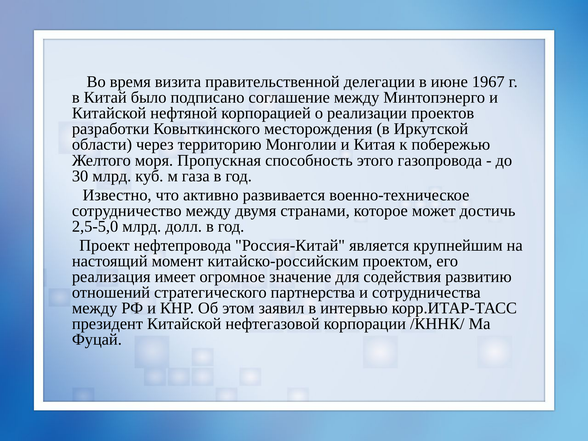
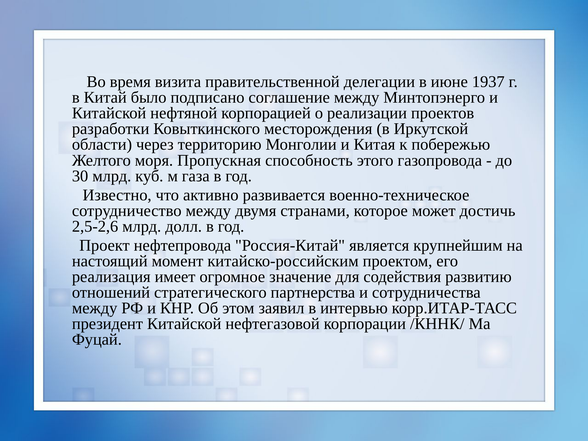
1967: 1967 -> 1937 (488, 82)
2,5-5,0: 2,5-5,0 -> 2,5-2,6 (95, 226)
